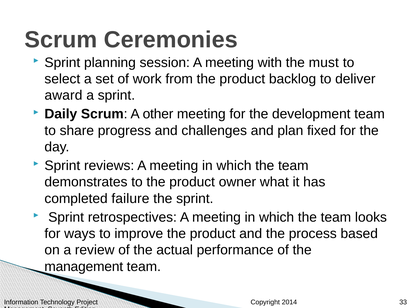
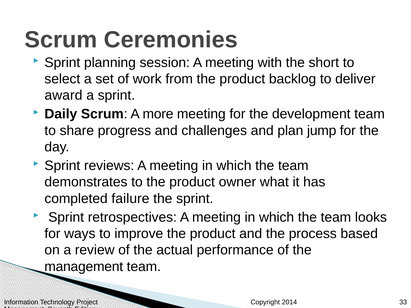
must: must -> short (324, 63)
other: other -> more (158, 114)
fixed: fixed -> jump (322, 131)
